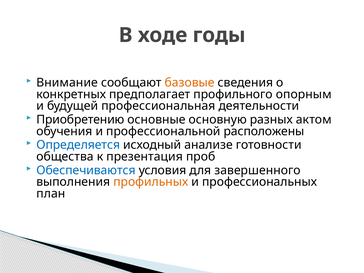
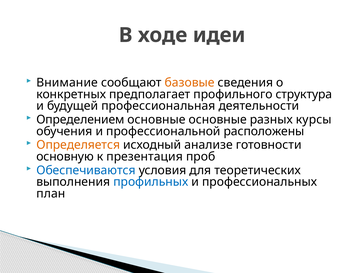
годы: годы -> идеи (219, 35)
опорным: опорным -> структура (304, 94)
Приобретению: Приобретению -> Определением (80, 120)
основные основную: основную -> основные (218, 120)
актом: актом -> курсы (314, 120)
Определяется colour: blue -> orange (78, 145)
общества: общества -> основную (65, 157)
завершенного: завершенного -> теоретических (258, 170)
профильных colour: orange -> blue (151, 182)
